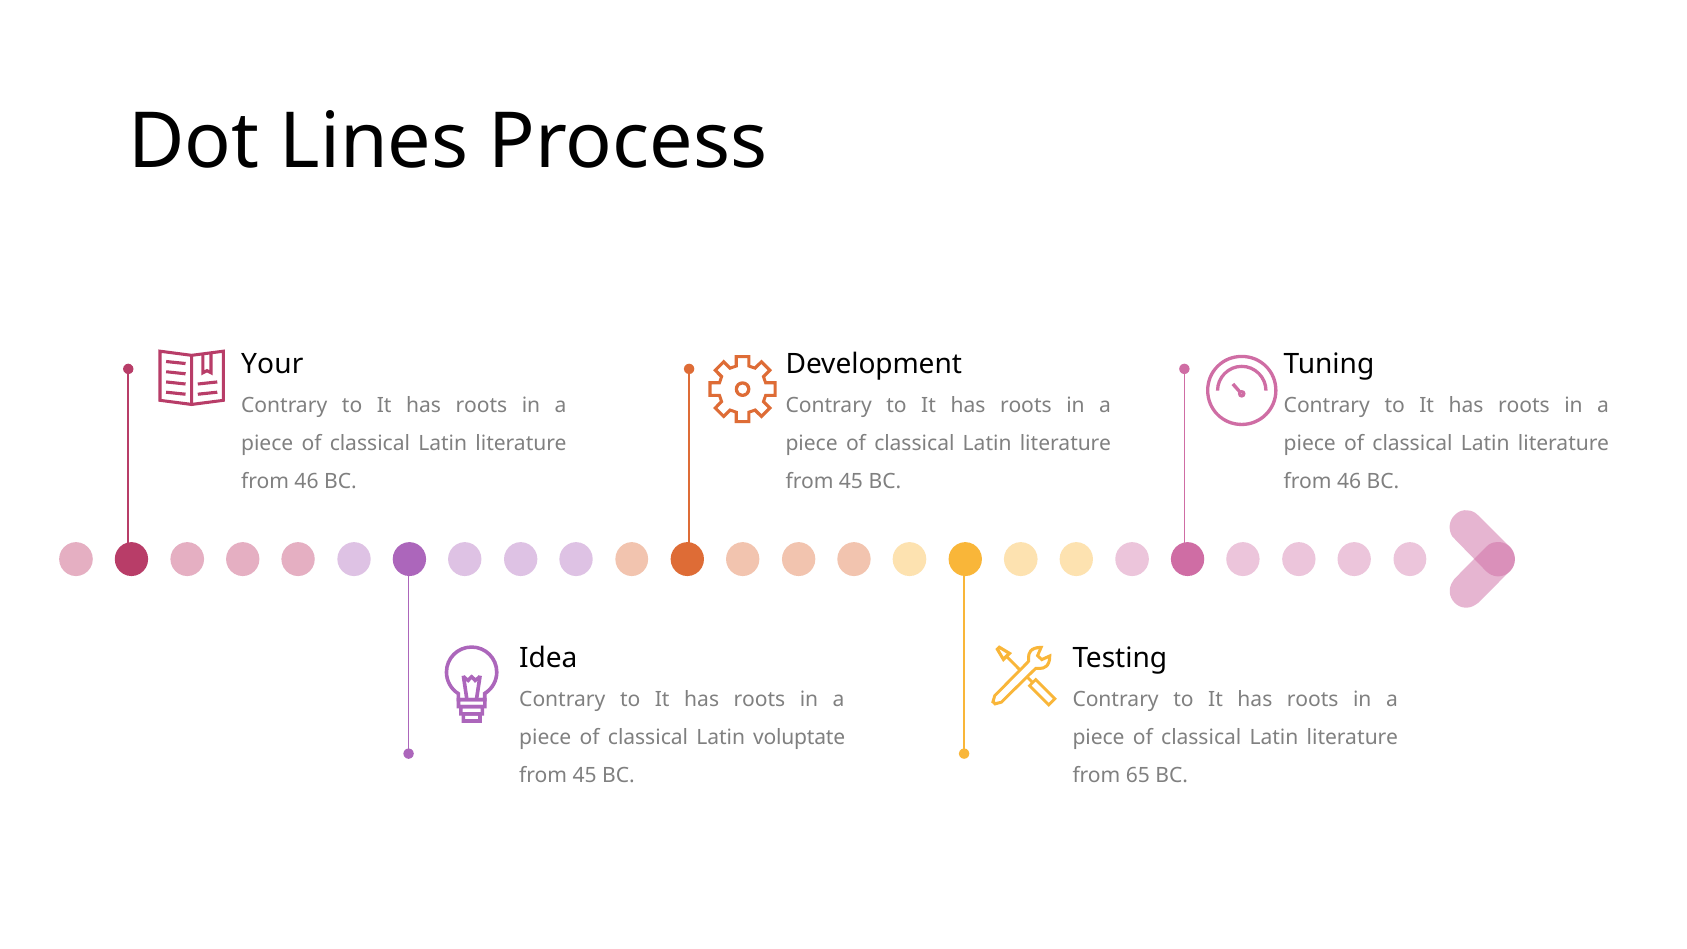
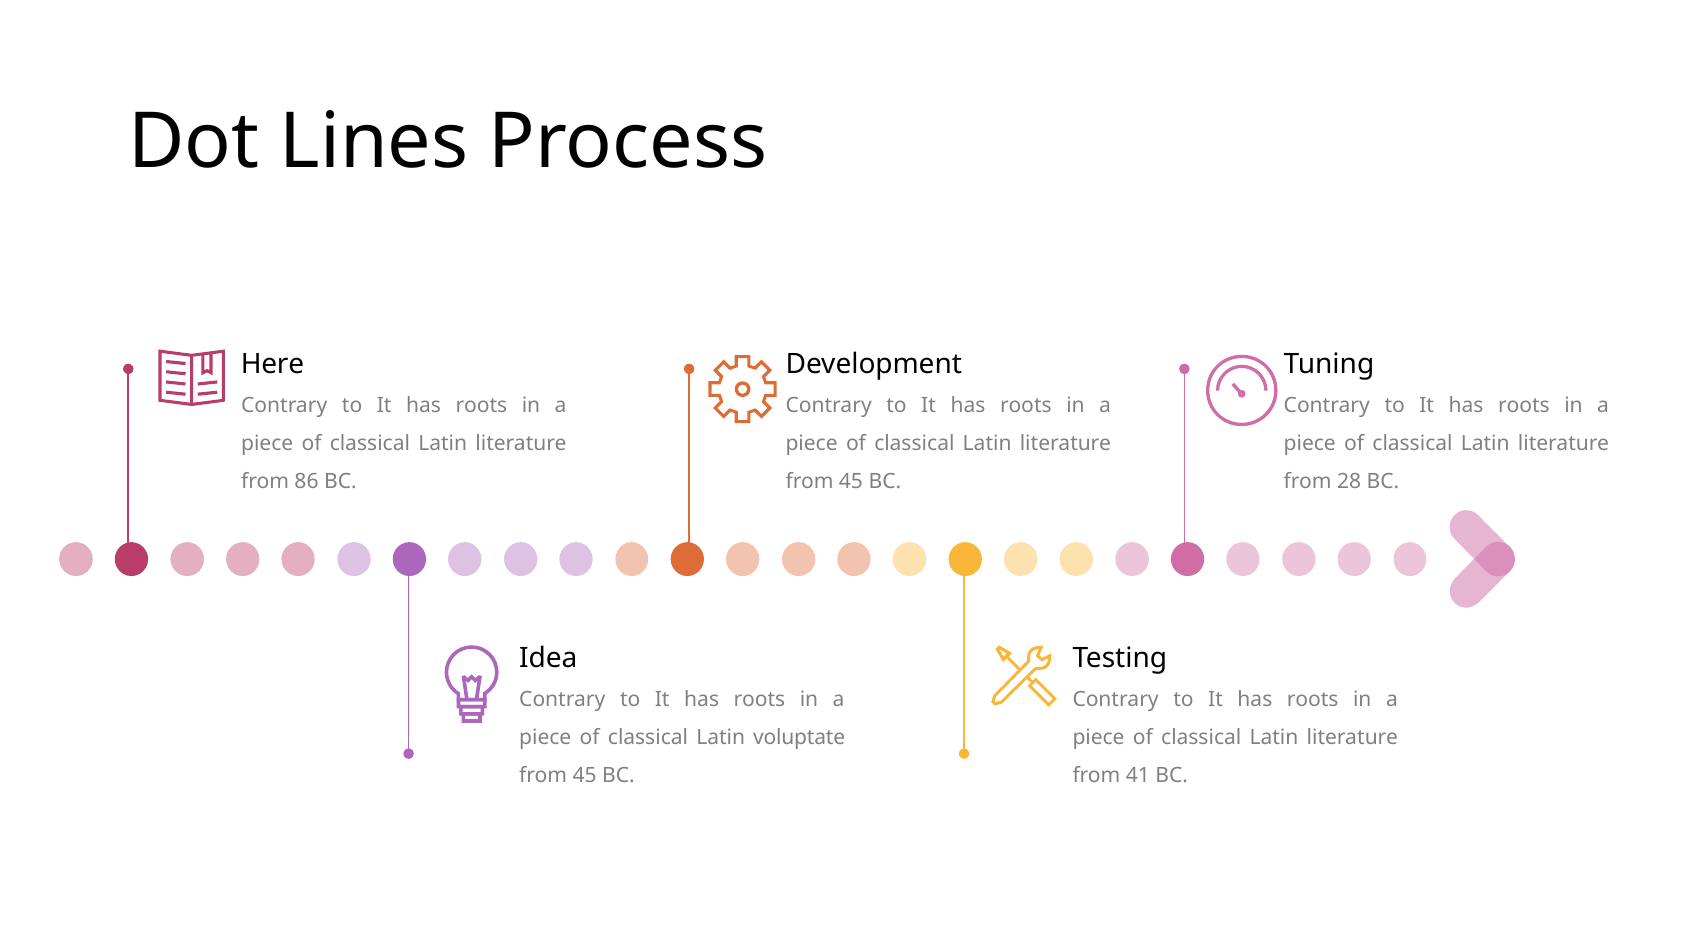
Your: Your -> Here (273, 364)
46: 46 -> 86 (307, 482)
46: 46 -> 28 (1349, 482)
65: 65 -> 41 (1138, 776)
